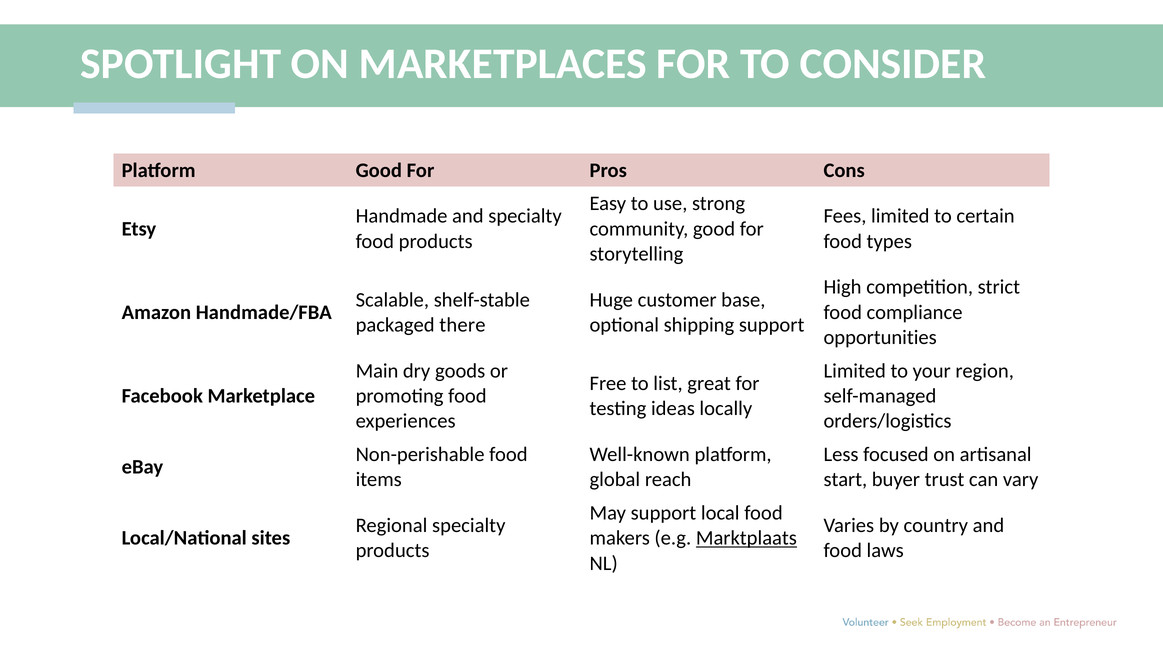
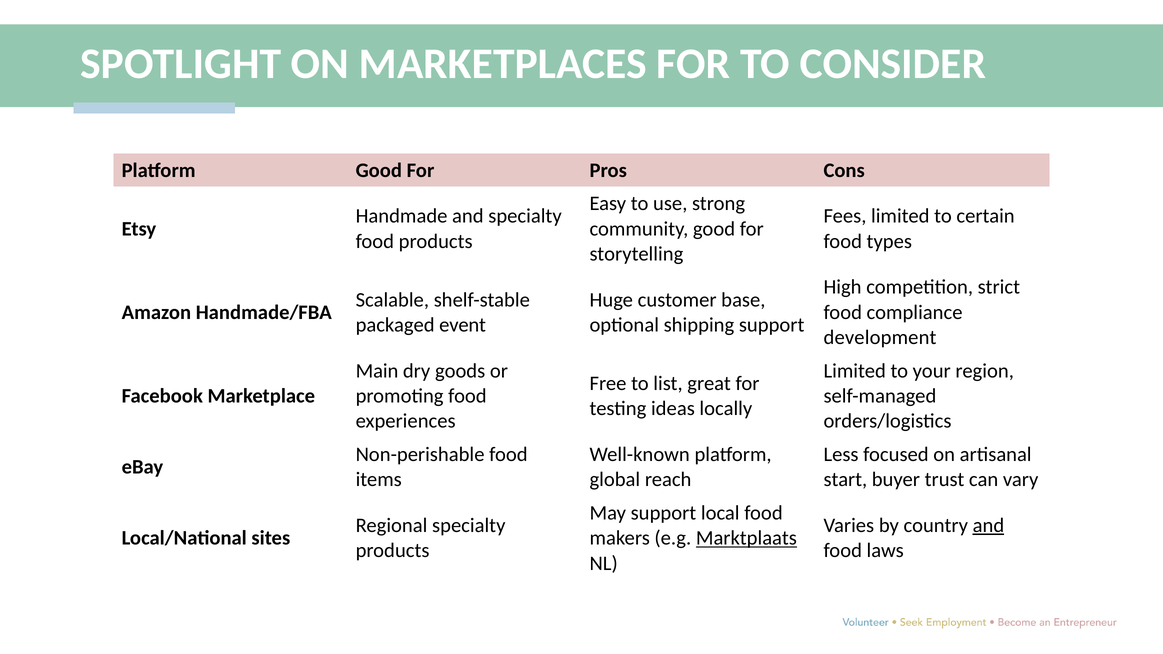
there: there -> event (463, 325)
opportunities: opportunities -> development (880, 338)
and underline: none -> present (988, 526)
